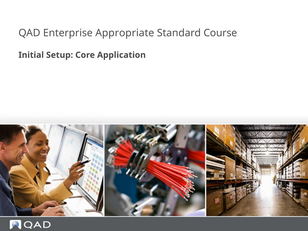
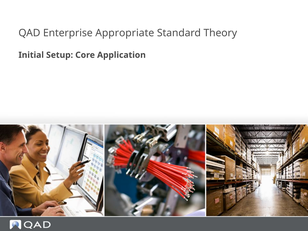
Course: Course -> Theory (220, 33)
